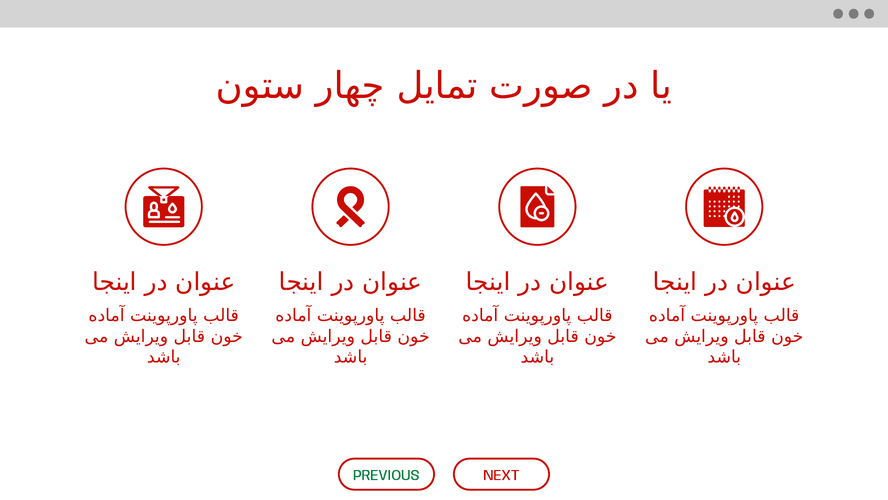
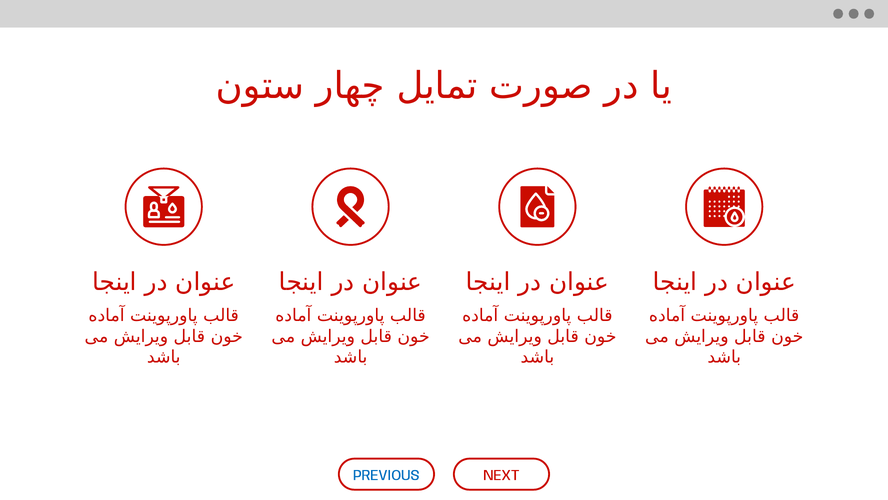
PREVIOUS colour: green -> blue (386, 475)
